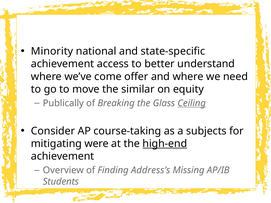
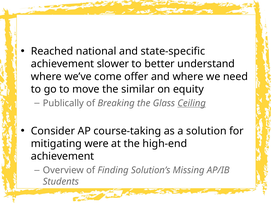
Minority: Minority -> Reached (52, 51)
access: access -> slower (113, 64)
subjects: subjects -> solution (206, 131)
high-end underline: present -> none (165, 144)
Address’s: Address’s -> Solution’s (151, 170)
